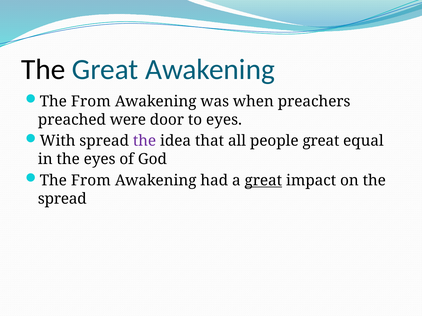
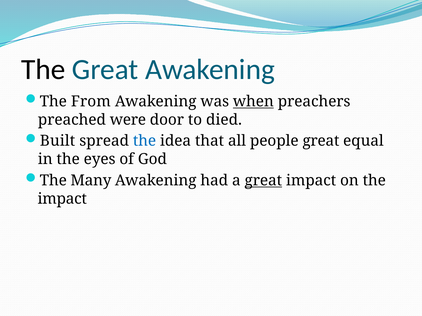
when underline: none -> present (253, 102)
to eyes: eyes -> died (224, 120)
With: With -> Built (58, 141)
the colour: purple -> blue (145, 141)
From: From -> Many (91, 181)
spread: spread -> impact (62, 199)
